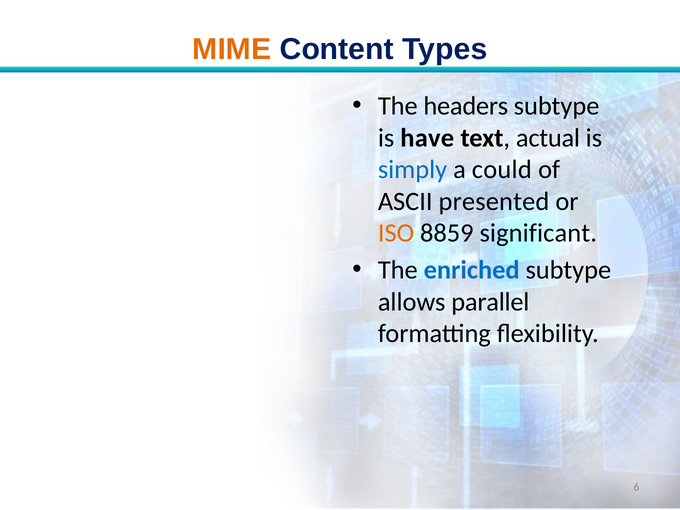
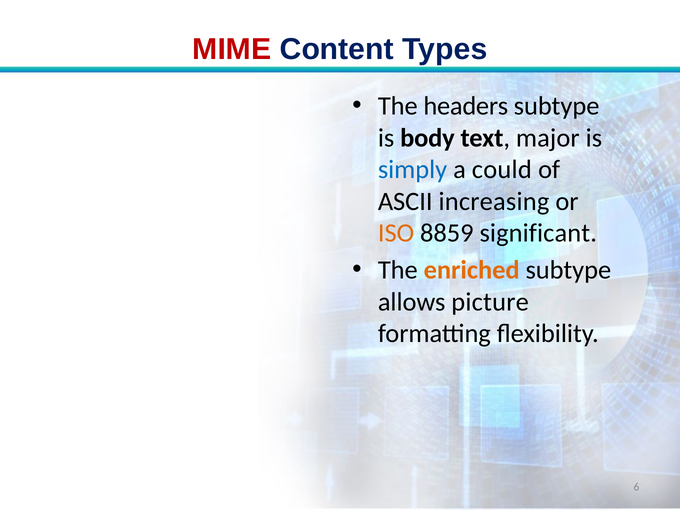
MIME colour: orange -> red (232, 49)
have: have -> body (427, 138)
actual: actual -> major (548, 138)
presented: presented -> increasing (494, 201)
enriched colour: blue -> orange (472, 270)
parallel: parallel -> picture (490, 302)
